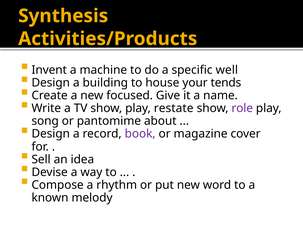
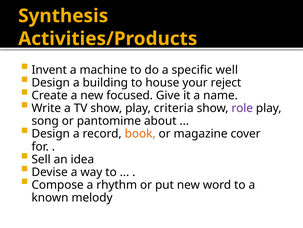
tends: tends -> reject (226, 82)
restate: restate -> criteria (174, 108)
book colour: purple -> orange (140, 133)
